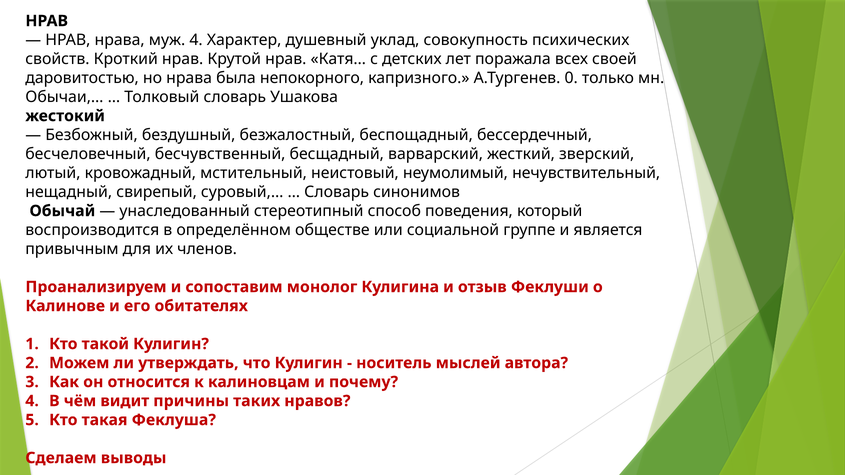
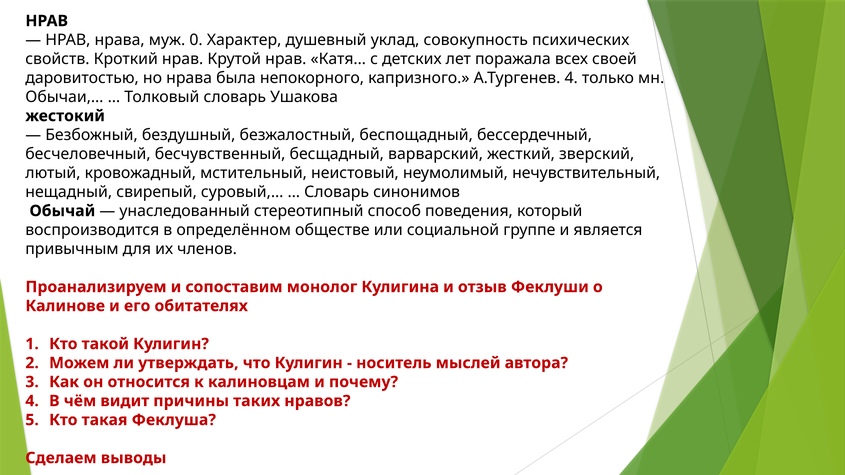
муж 4: 4 -> 0 (196, 40)
А.Тургенев 0: 0 -> 4 (571, 78)
